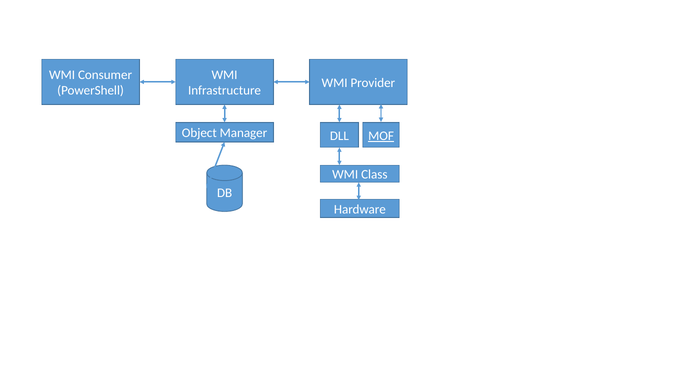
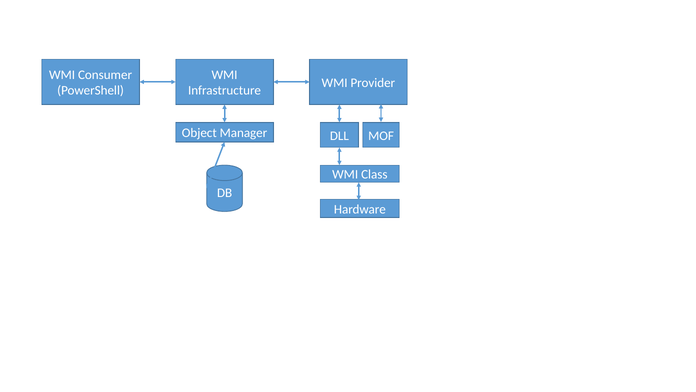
MOF underline: present -> none (381, 136)
